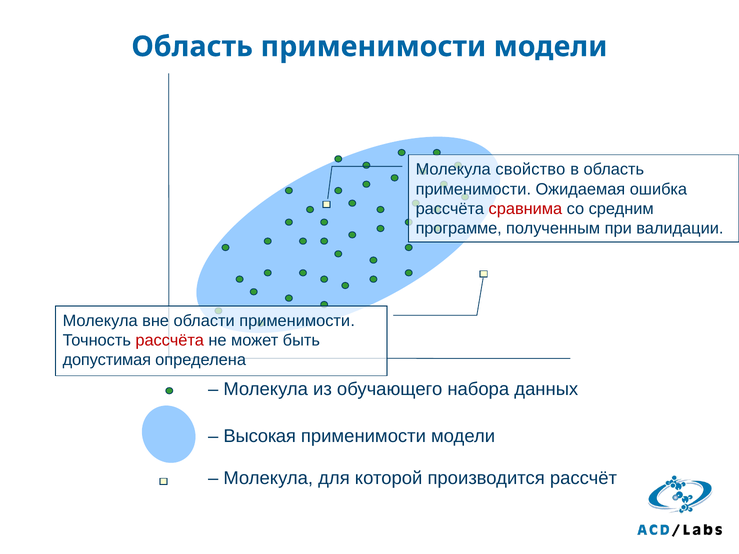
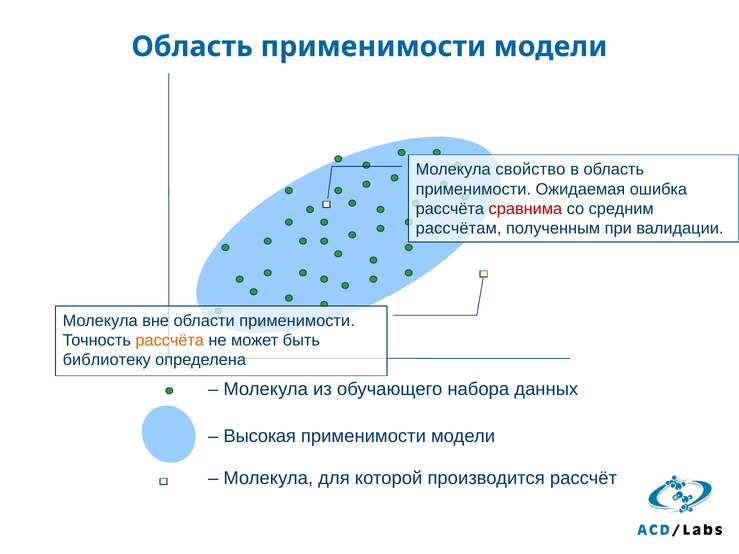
программе: программе -> рассчётам (459, 229)
рассчёта colour: red -> orange (170, 341)
допустимая: допустимая -> библиотеку (107, 360)
